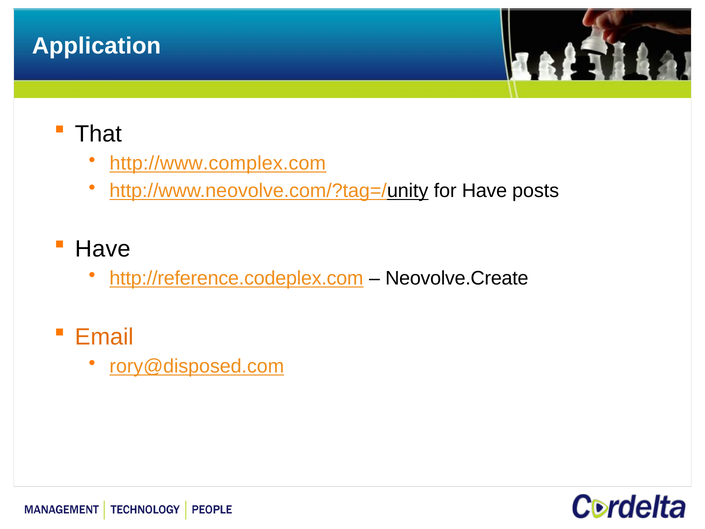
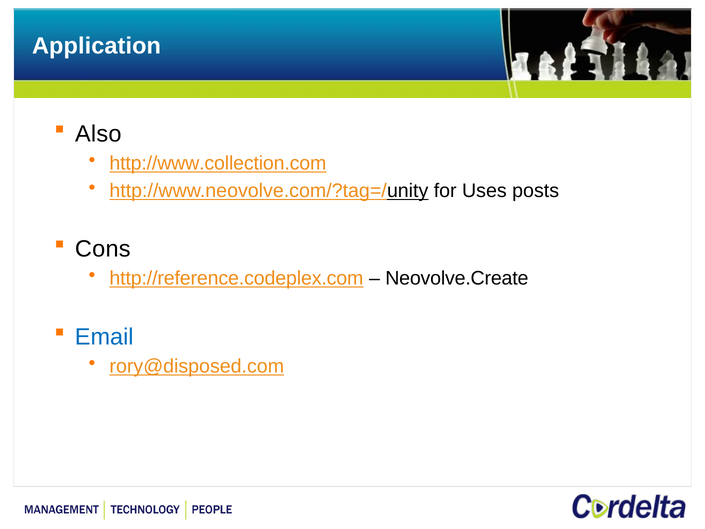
That: That -> Also (98, 134)
http://www.complex.com: http://www.complex.com -> http://www.collection.com (218, 163)
for Have: Have -> Uses (484, 191)
Have: Have -> Cons (103, 249)
Email colour: orange -> blue (104, 337)
